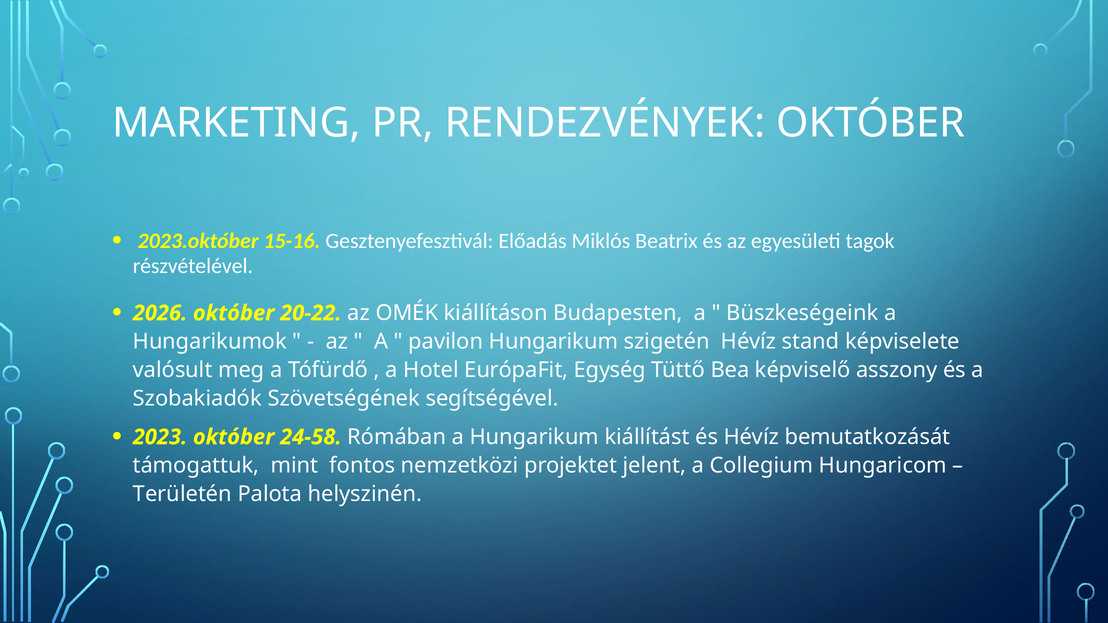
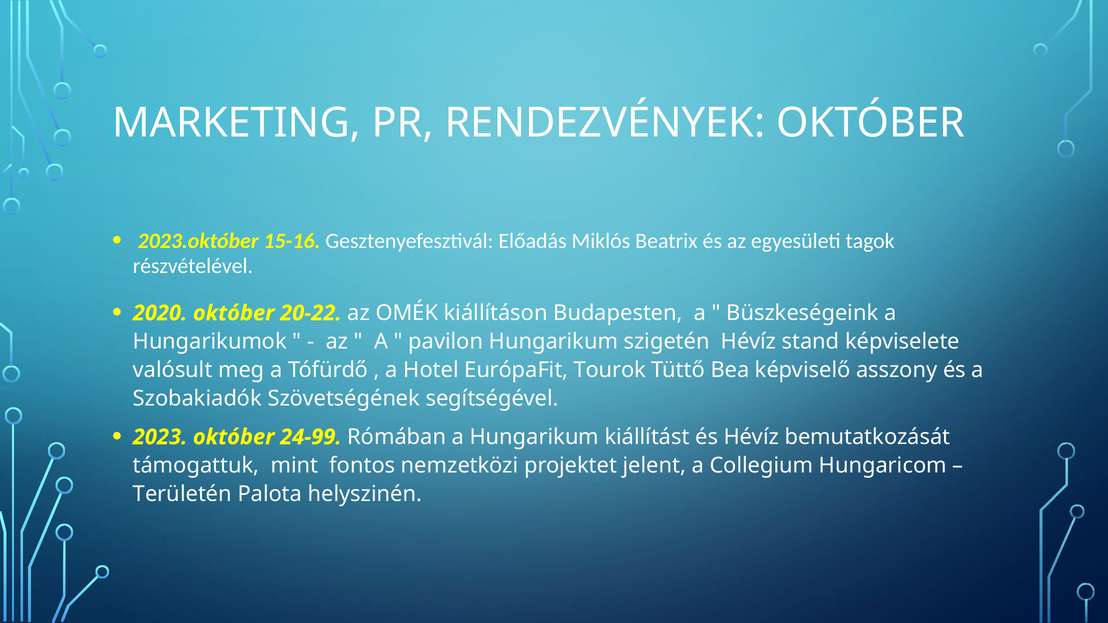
2026: 2026 -> 2020 (160, 313)
Egység: Egység -> Tourok (610, 370)
24-58: 24-58 -> 24-99 (311, 437)
